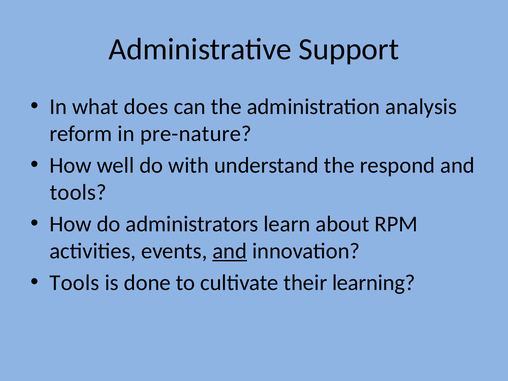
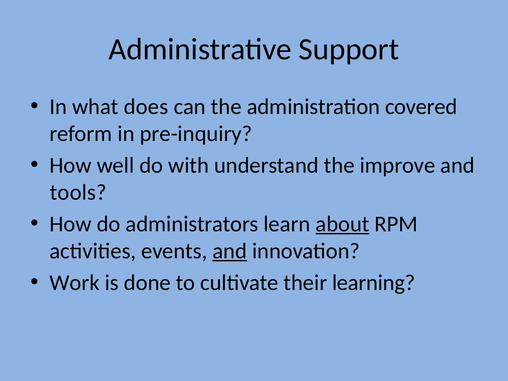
analysis: analysis -> covered (421, 107)
pre-nature: pre-nature -> pre-inquiry (196, 134)
respond: respond -> improve (397, 165)
about underline: none -> present (343, 224)
Tools: Tools -> Work (75, 283)
